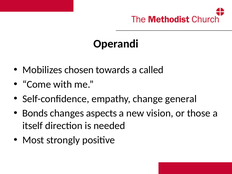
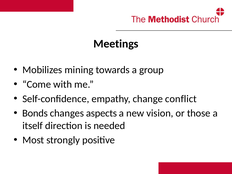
Operandi: Operandi -> Meetings (116, 44)
chosen: chosen -> mining (79, 70)
called: called -> group (151, 70)
general: general -> conflict (181, 99)
